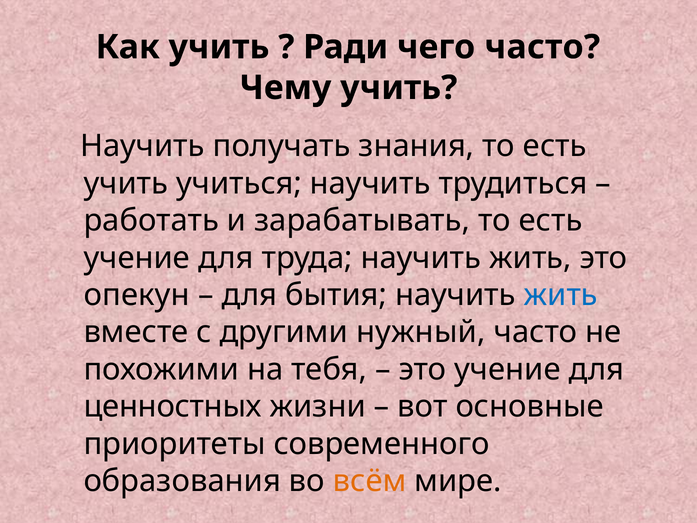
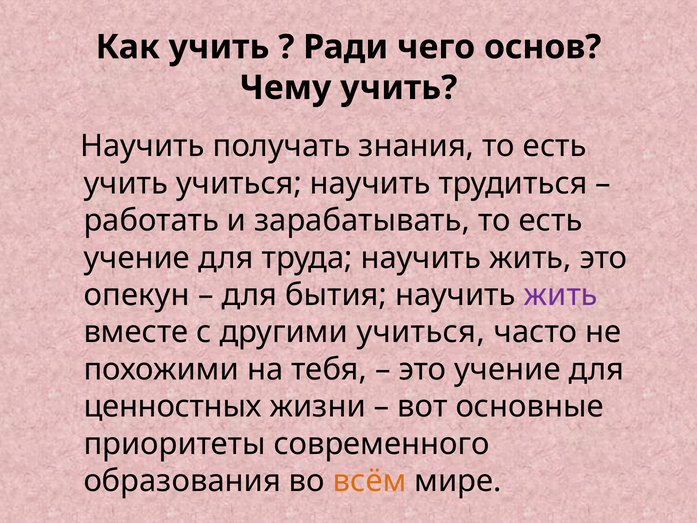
чего часто: часто -> основ (543, 47)
жить colour: blue -> purple (561, 295)
другими нужный: нужный -> учиться (421, 332)
